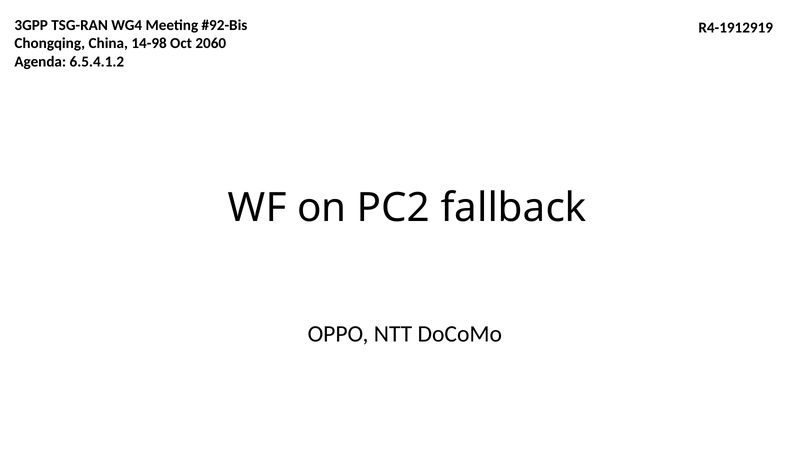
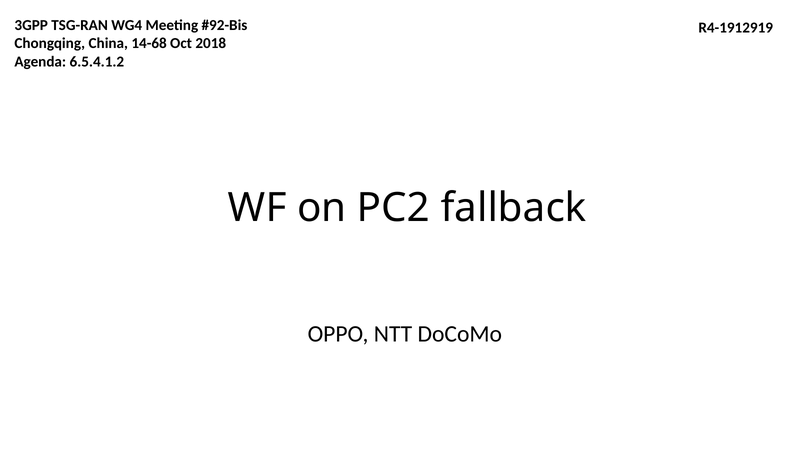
14-98: 14-98 -> 14-68 (149, 43)
2060: 2060 -> 2018 (211, 43)
